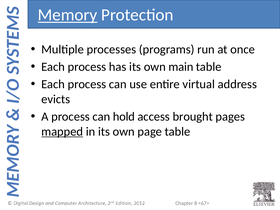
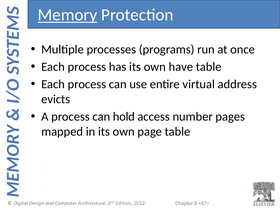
main: main -> have (181, 67)
brought: brought -> number (193, 117)
mapped underline: present -> none (62, 132)
